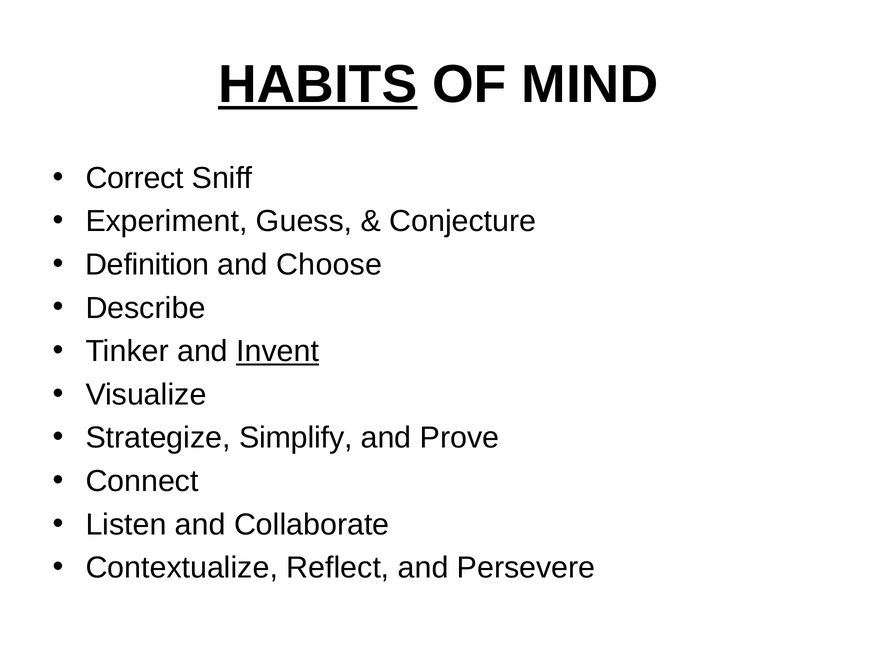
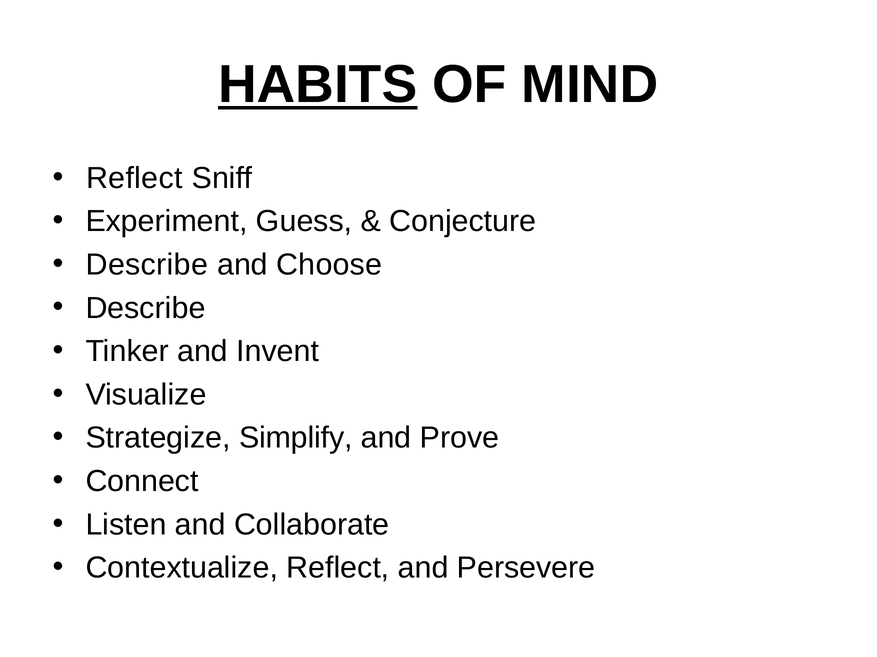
Correct: Correct -> Reflect (134, 178)
Definition: Definition -> Describe (147, 265)
Invent underline: present -> none (278, 352)
